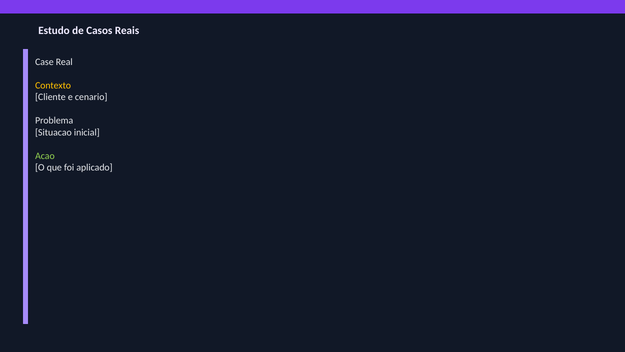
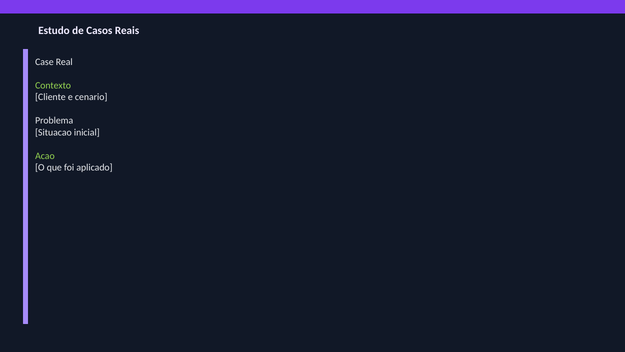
Contexto colour: yellow -> light green (53, 85)
